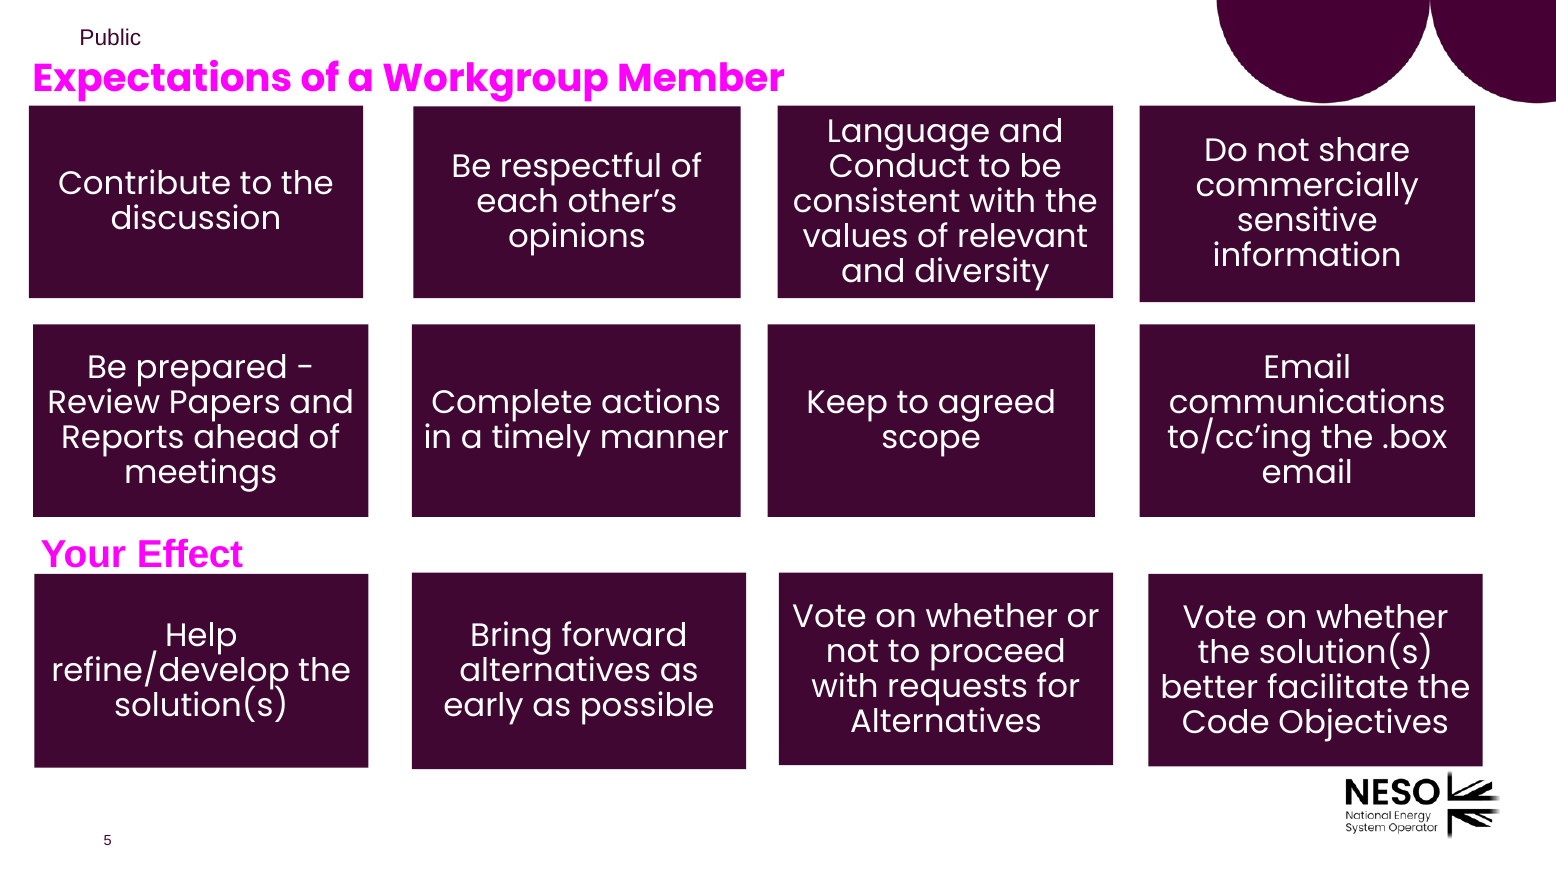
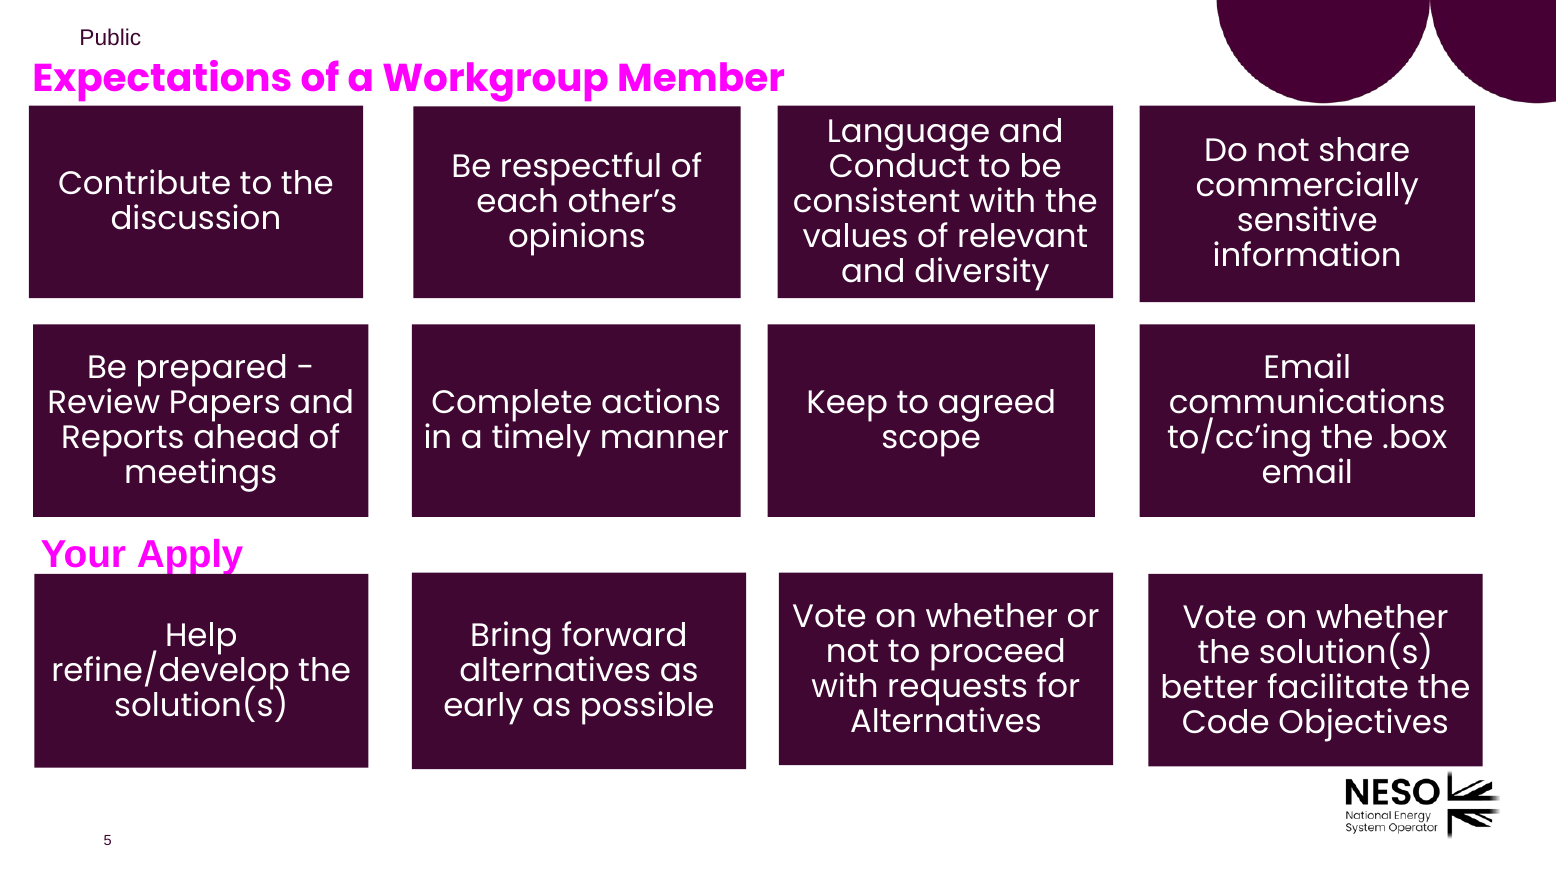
Effect: Effect -> Apply (190, 555)
